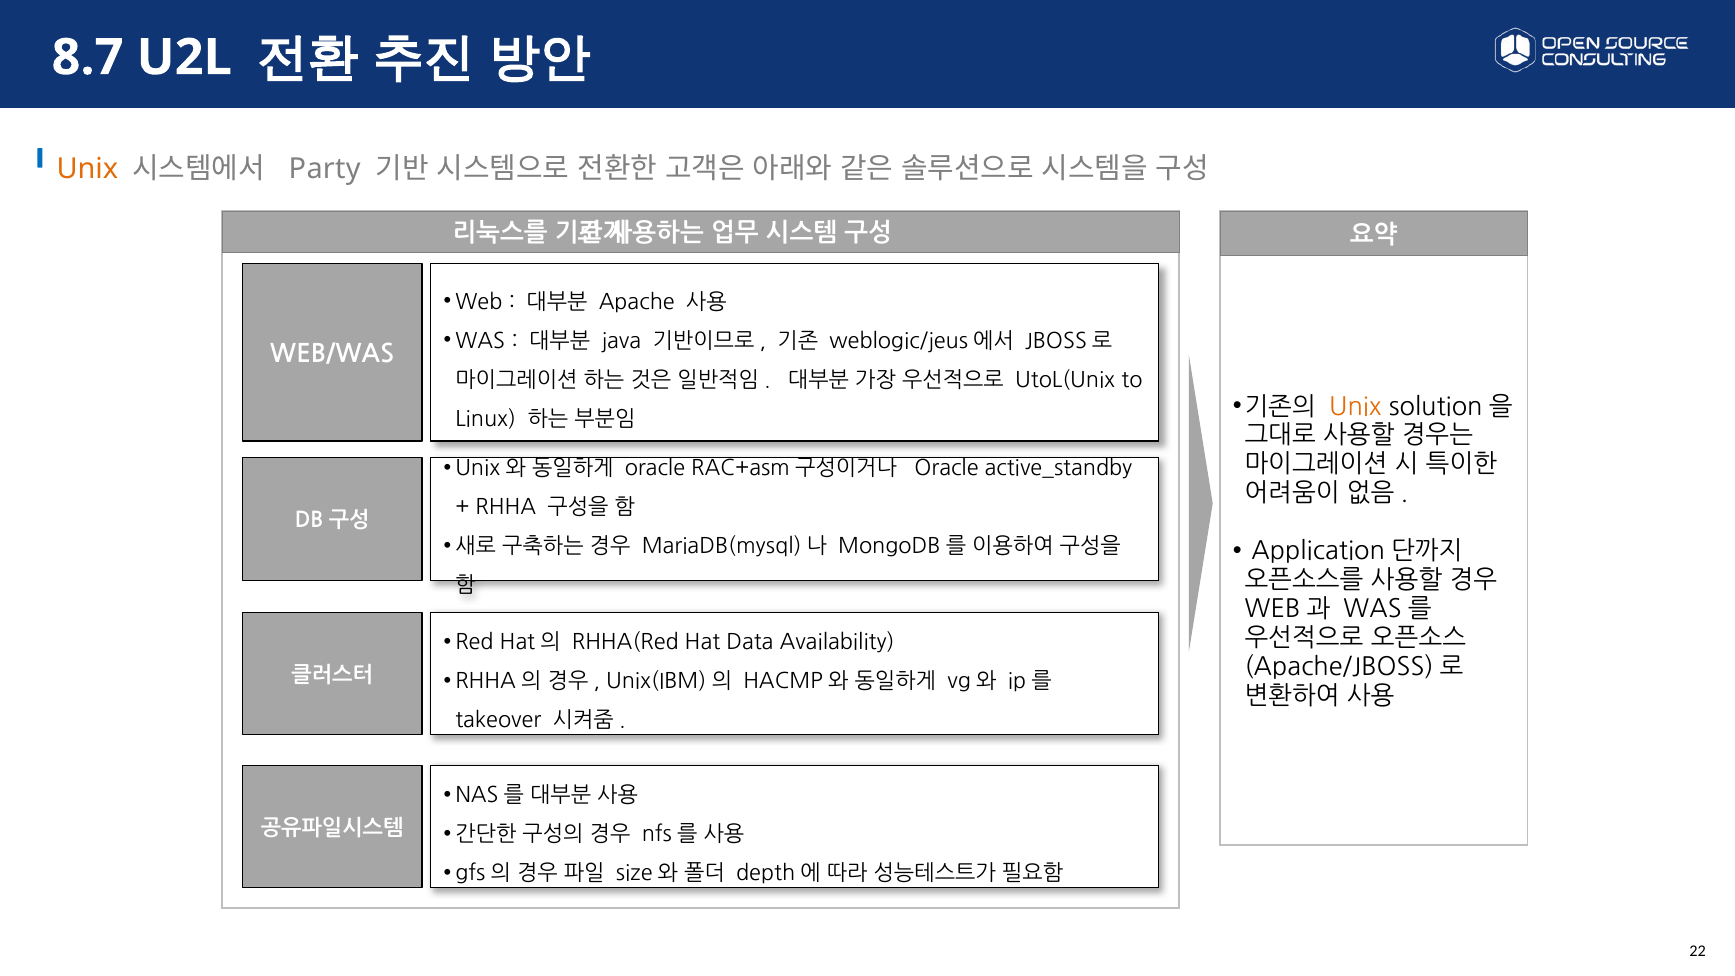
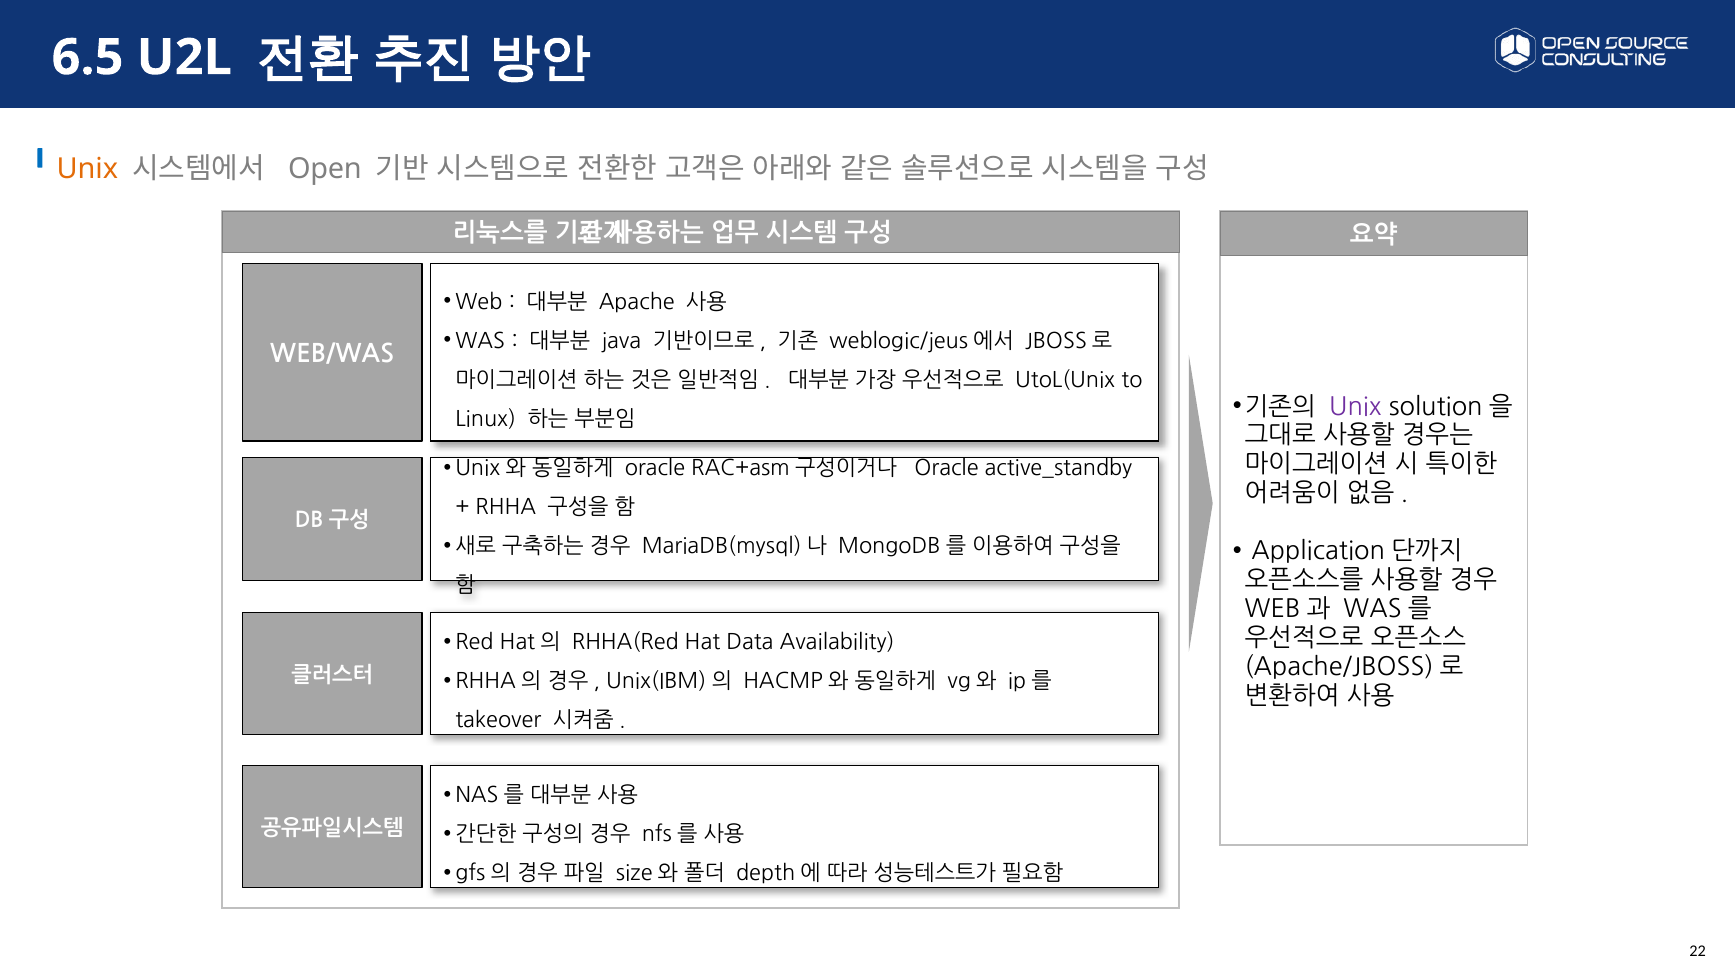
8.7: 8.7 -> 6.5 (88, 58)
Party: Party -> Open (325, 168)
Unix colour: orange -> purple (1355, 407)
